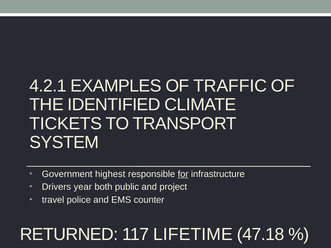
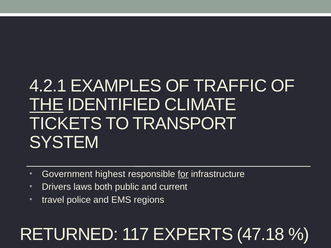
THE underline: none -> present (47, 105)
year: year -> laws (83, 187)
project: project -> current (173, 187)
counter: counter -> regions (149, 200)
LIFETIME: LIFETIME -> EXPERTS (193, 235)
